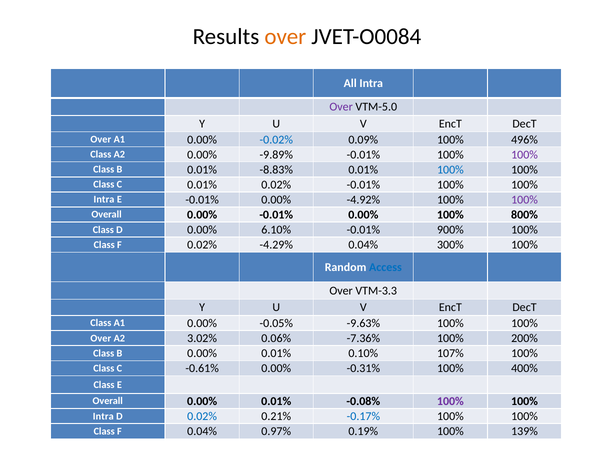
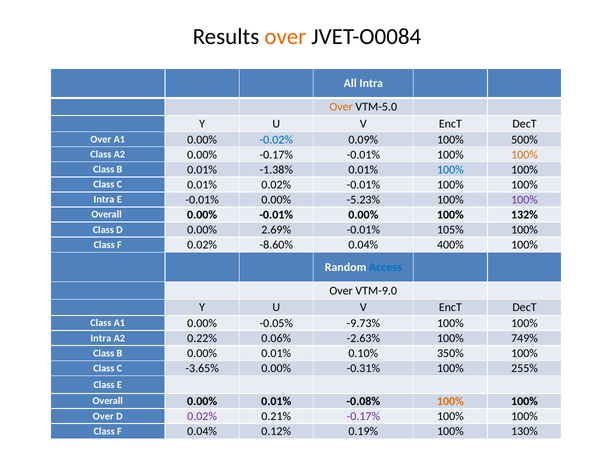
Over colour: purple -> orange (341, 107)
496%: 496% -> 500% (525, 140)
0.00% -9.89%: -9.89% -> -0.17% (276, 155)
100% colour: purple -> orange (525, 155)
-8.83%: -8.83% -> -1.38% (276, 170)
-4.92%: -4.92% -> -5.23% (363, 200)
800%: 800% -> 132% (525, 215)
6.10%: 6.10% -> 2.69% (276, 230)
900%: 900% -> 105% (450, 230)
-4.29%: -4.29% -> -8.60% (276, 245)
300%: 300% -> 400% (450, 245)
VTM-3.3: VTM-3.3 -> VTM-9.0 (376, 291)
-9.63%: -9.63% -> -9.73% (363, 324)
Over: Over -> Intra (101, 339)
3.02%: 3.02% -> 0.22% (202, 339)
-7.36%: -7.36% -> -2.63% (363, 339)
200%: 200% -> 749% (525, 339)
107%: 107% -> 350% (450, 354)
-0.61%: -0.61% -> -3.65% (202, 369)
400%: 400% -> 255% (525, 369)
100% colour: purple -> orange (450, 402)
Intra: Intra -> Over (103, 417)
0.02% colour: blue -> purple (202, 417)
-0.17% colour: blue -> purple (363, 417)
0.97%: 0.97% -> 0.12% (276, 432)
139%: 139% -> 130% (525, 432)
